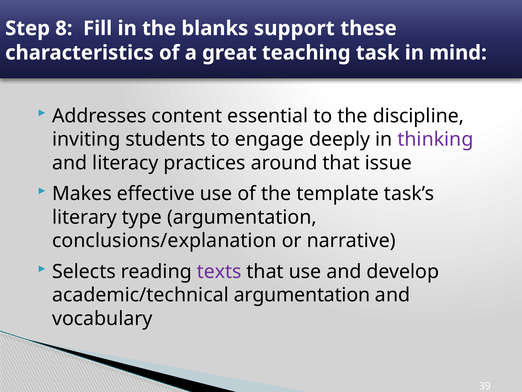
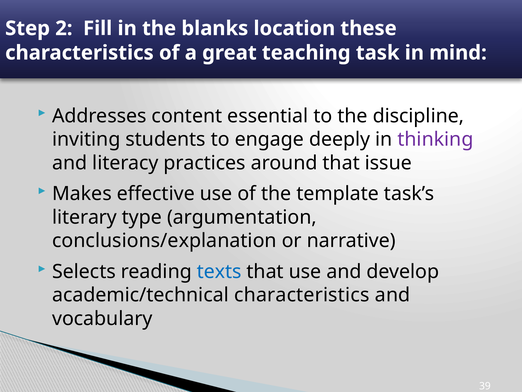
8: 8 -> 2 (64, 28)
support: support -> location (294, 28)
texts colour: purple -> blue (219, 271)
academic/technical argumentation: argumentation -> characteristics (302, 295)
